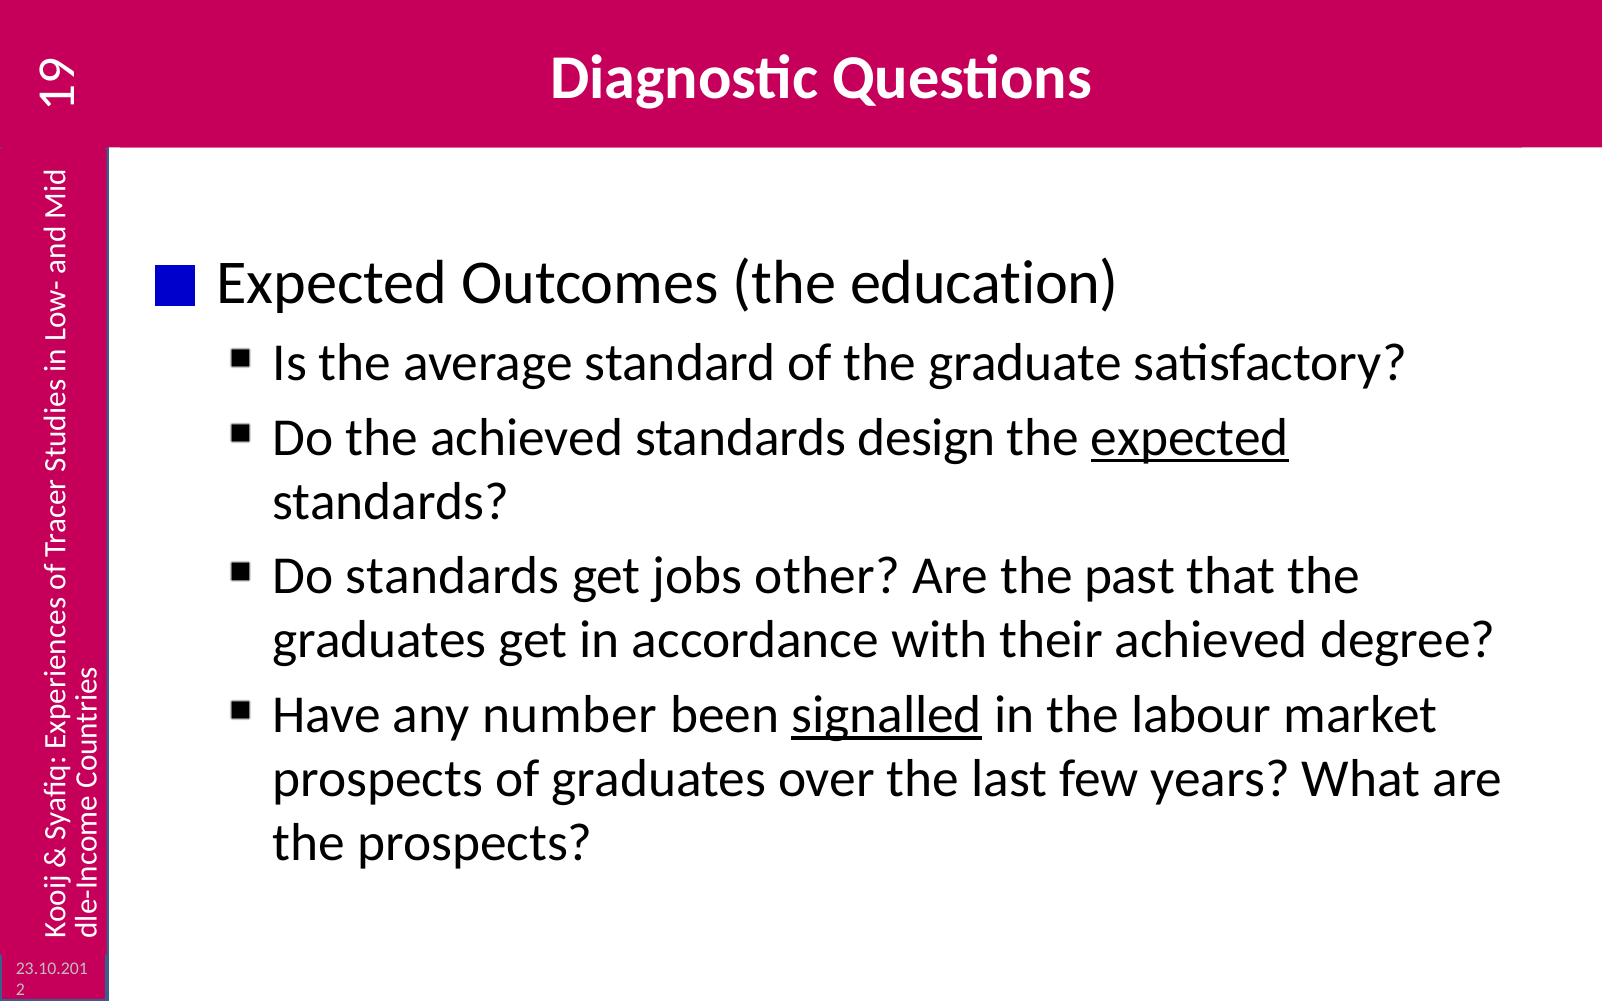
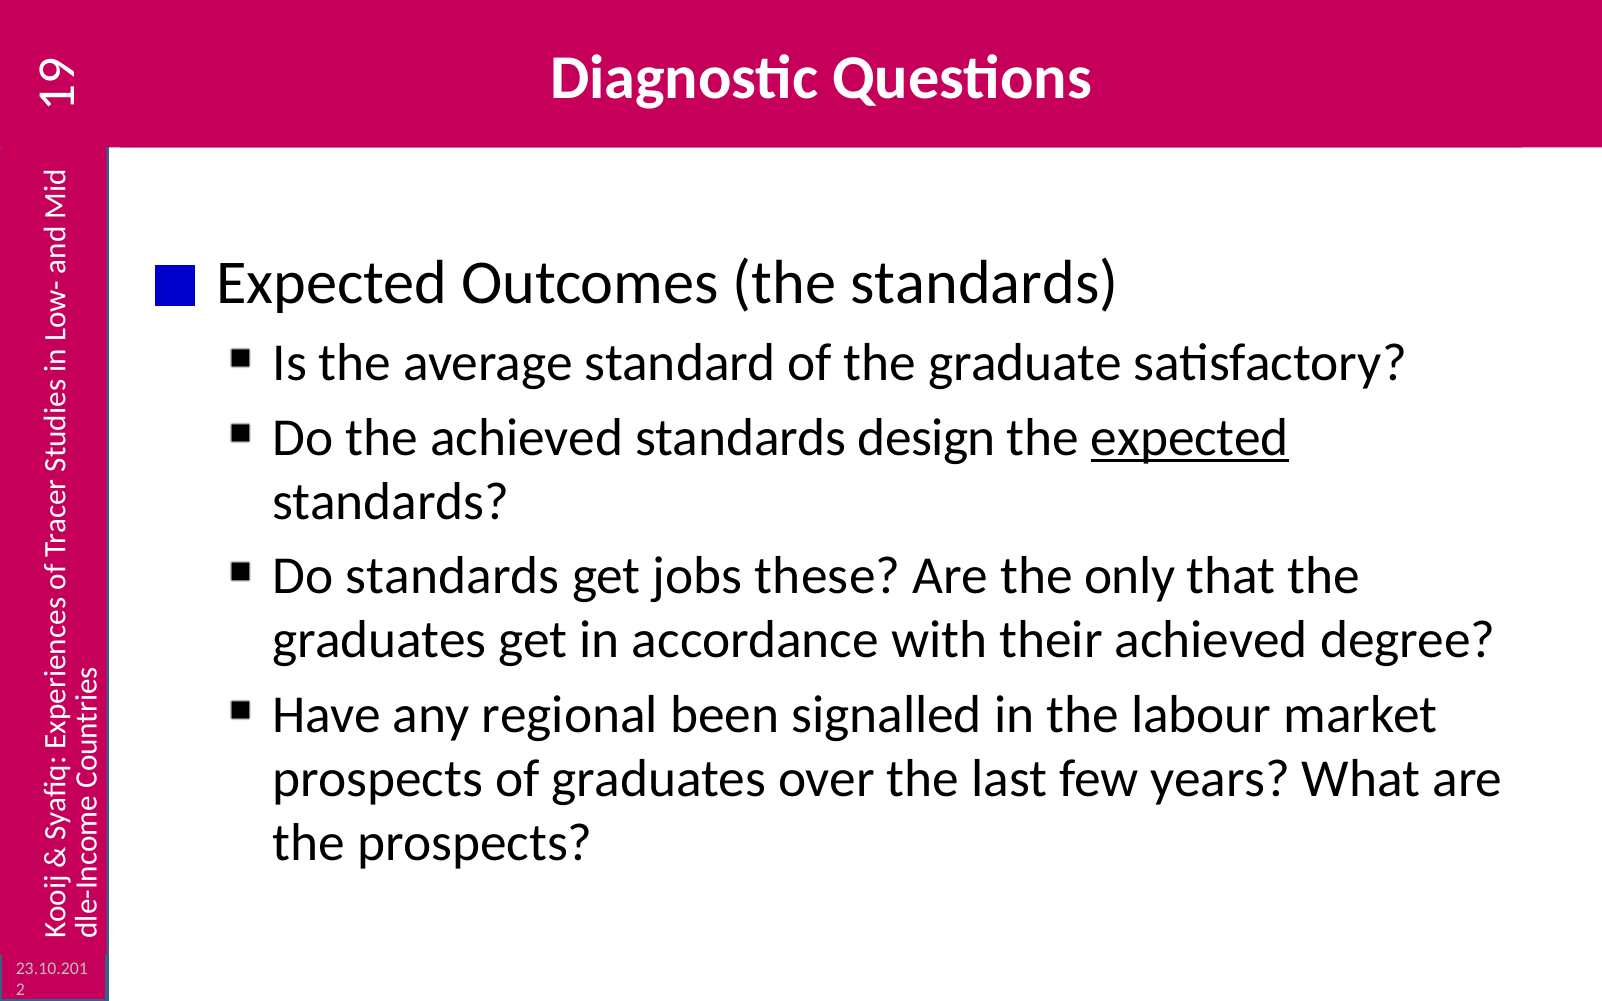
the education: education -> standards (984, 283)
other: other -> these (828, 576)
past: past -> only (1130, 576)
number: number -> regional (570, 715)
signalled underline: present -> none (887, 715)
